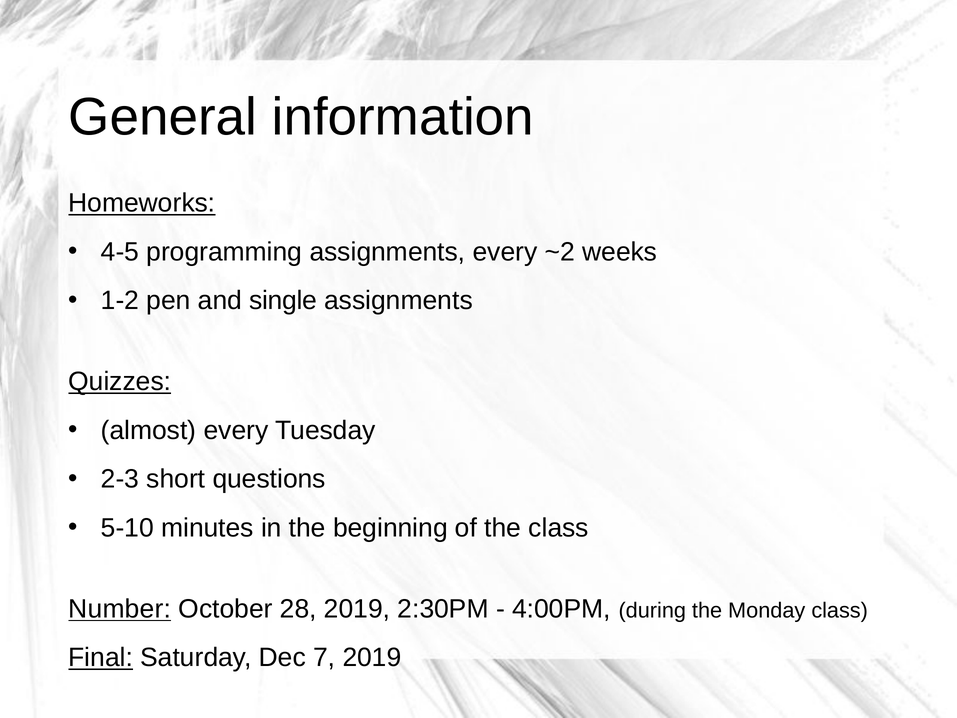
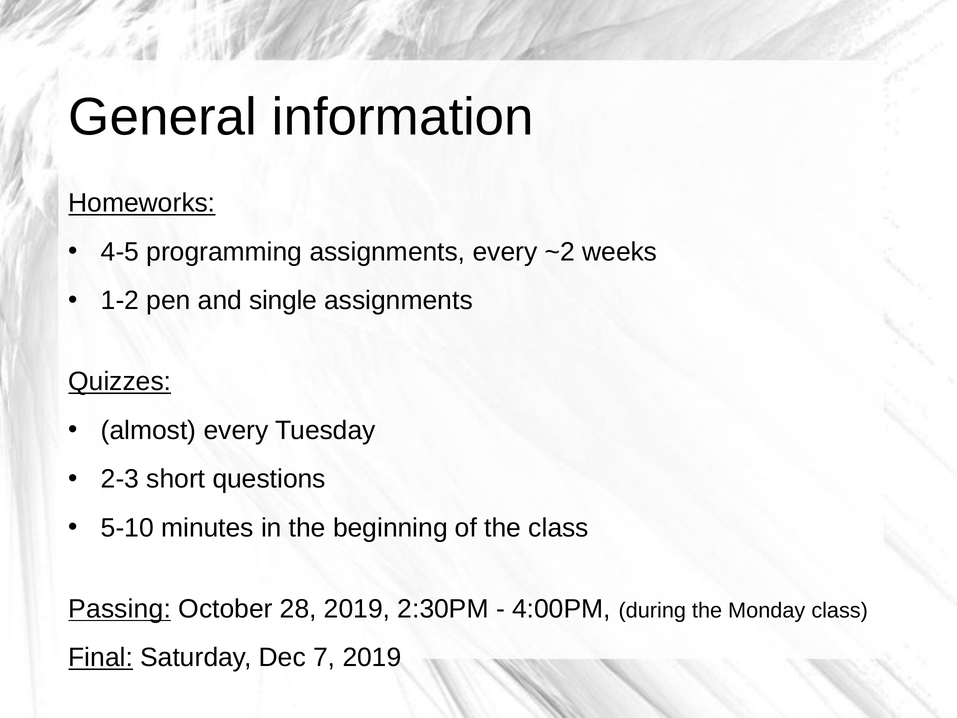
Number: Number -> Passing (120, 609)
